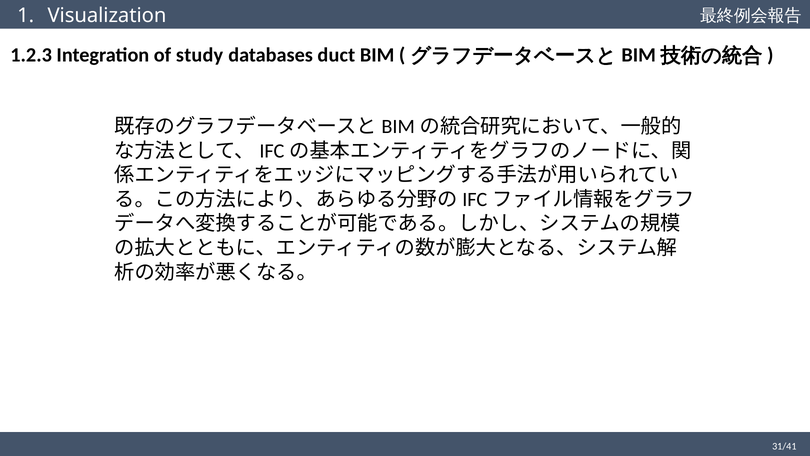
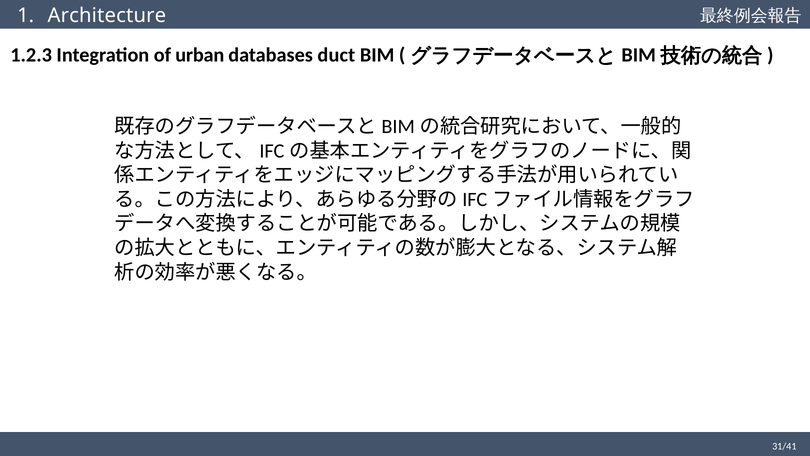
Visualization: Visualization -> Architecture (107, 16)
study: study -> urban (200, 55)
